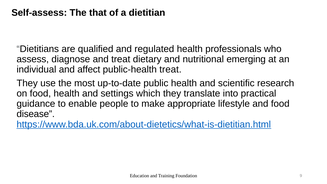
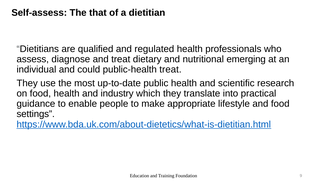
affect: affect -> could (89, 70)
settings: settings -> industry (117, 93)
disease: disease -> settings (36, 114)
